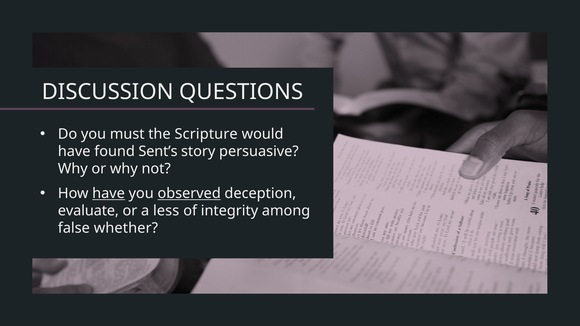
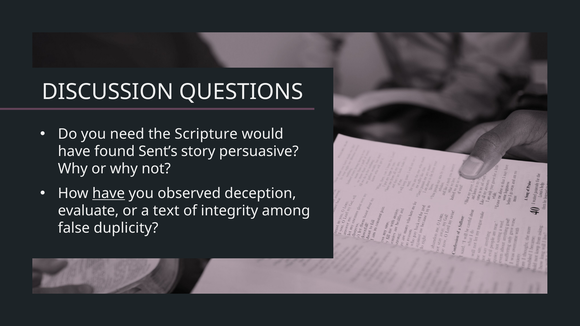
must: must -> need (127, 134)
observed underline: present -> none (189, 194)
less: less -> text (166, 211)
whether: whether -> duplicity (126, 228)
